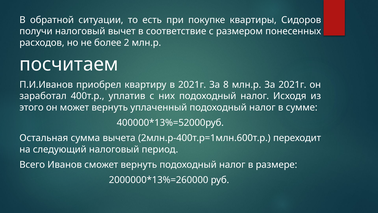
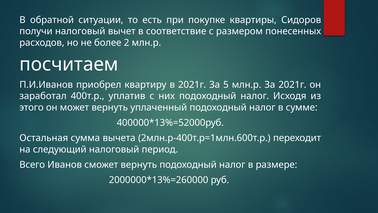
8: 8 -> 5 (226, 85)
